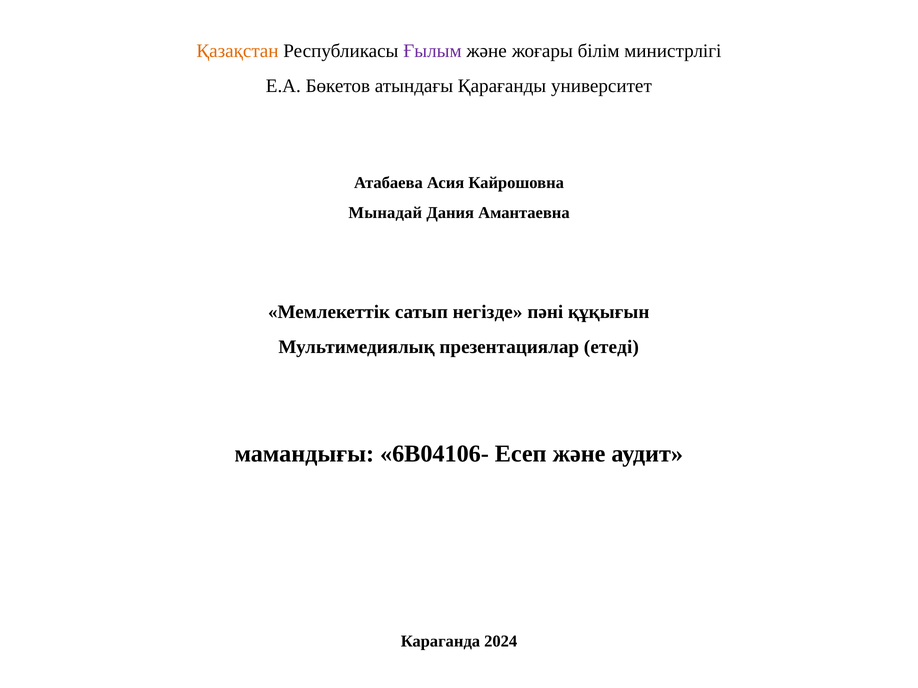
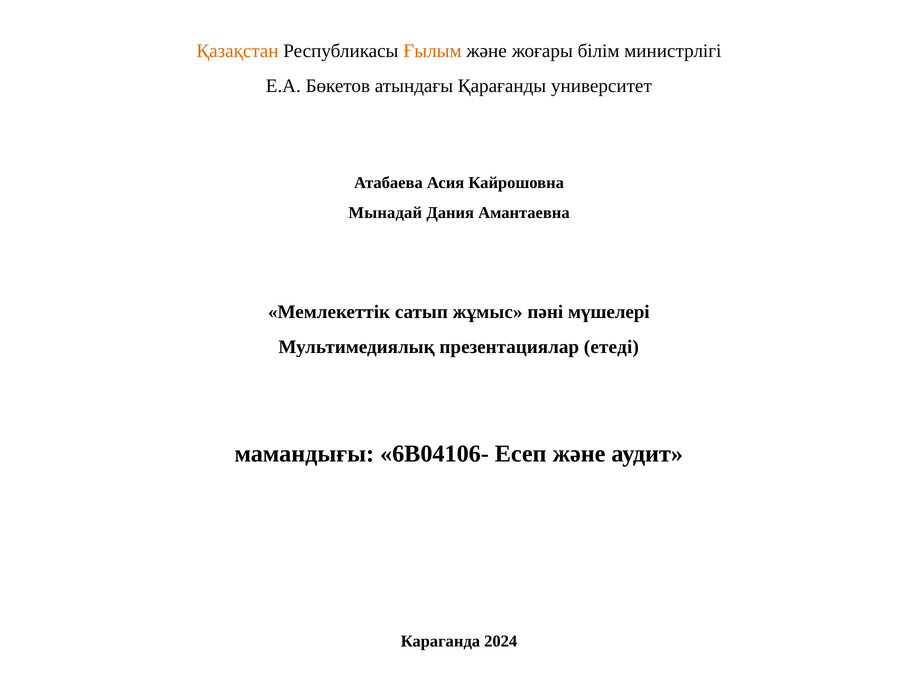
Ғылым colour: purple -> orange (432, 51)
негізде: негізде -> жұмыс (488, 312)
құқығын: құқығын -> мүшелері (609, 312)
